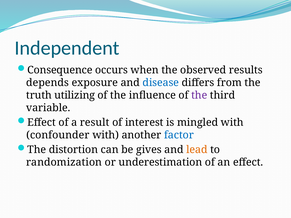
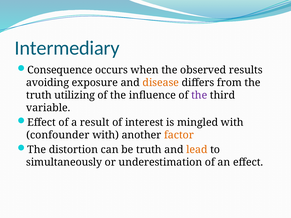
Independent: Independent -> Intermediary (67, 48)
depends: depends -> avoiding (48, 83)
disease colour: blue -> orange (161, 83)
factor colour: blue -> orange (179, 135)
be gives: gives -> truth (149, 150)
randomization: randomization -> simultaneously (64, 162)
